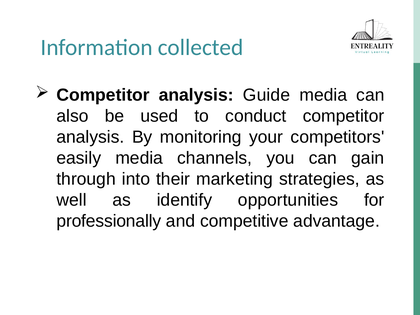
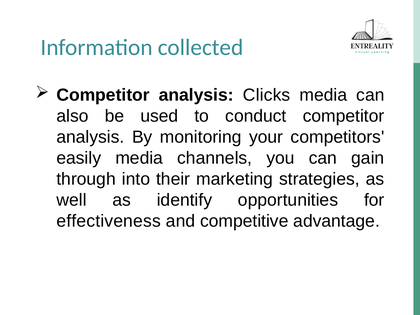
Guide: Guide -> Clicks (267, 95)
professionally: professionally -> effectiveness (109, 221)
